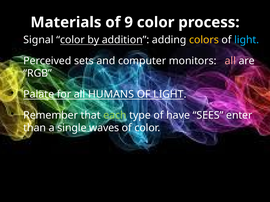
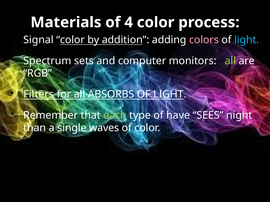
9: 9 -> 4 (129, 22)
colors colour: yellow -> pink (204, 40)
Perceived: Perceived -> Spectrum (47, 61)
all colour: pink -> light green (230, 61)
Palate: Palate -> Filters (39, 95)
HUMANS: HUMANS -> ABSORBS (111, 95)
enter: enter -> night (239, 116)
